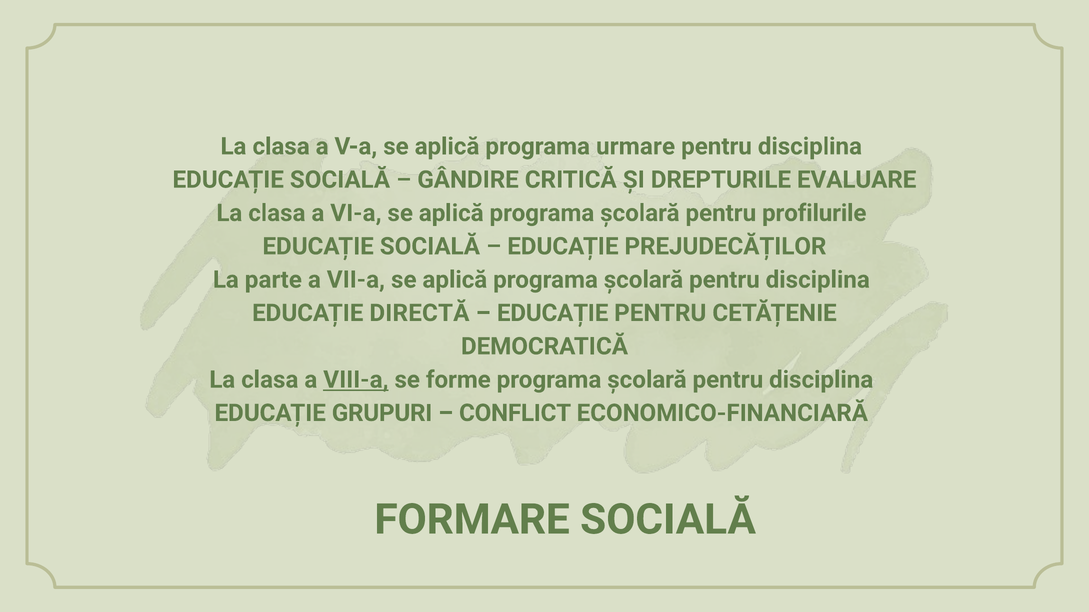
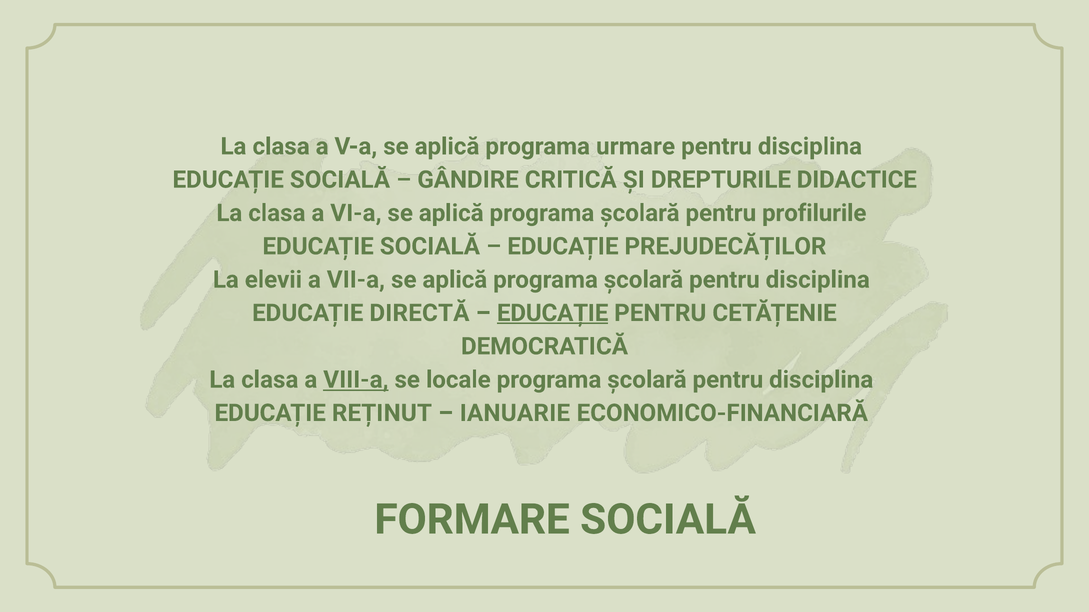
EVALUARE: EVALUARE -> DIDACTICE (857, 180)
parte: parte -> elevii (273, 280)
EDUCAȚIE underline: none -> present (553, 313)
forme: forme -> locale (458, 380)
GRUPURI: GRUPURI -> REȚINUT (382, 413)
CONFLICT: CONFLICT -> IANUARIE (515, 413)
